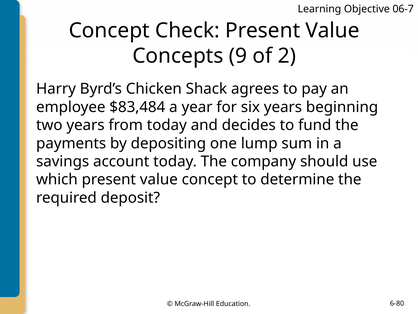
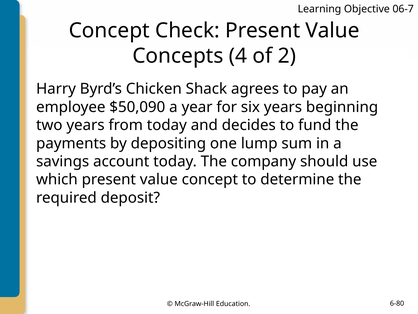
9: 9 -> 4 (238, 56)
$83,484: $83,484 -> $50,090 (137, 107)
